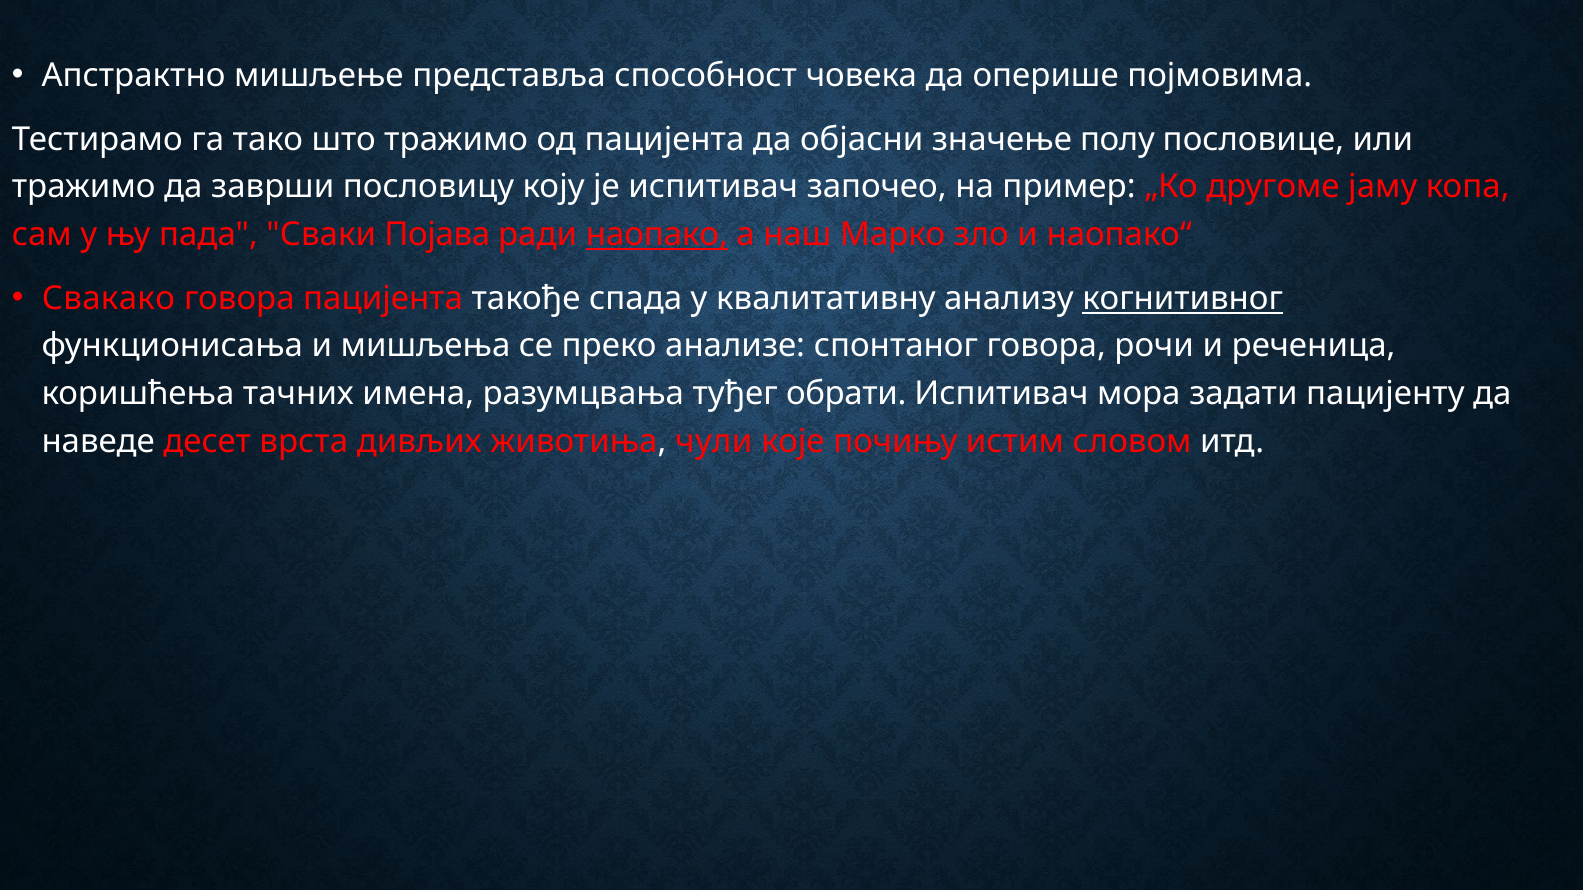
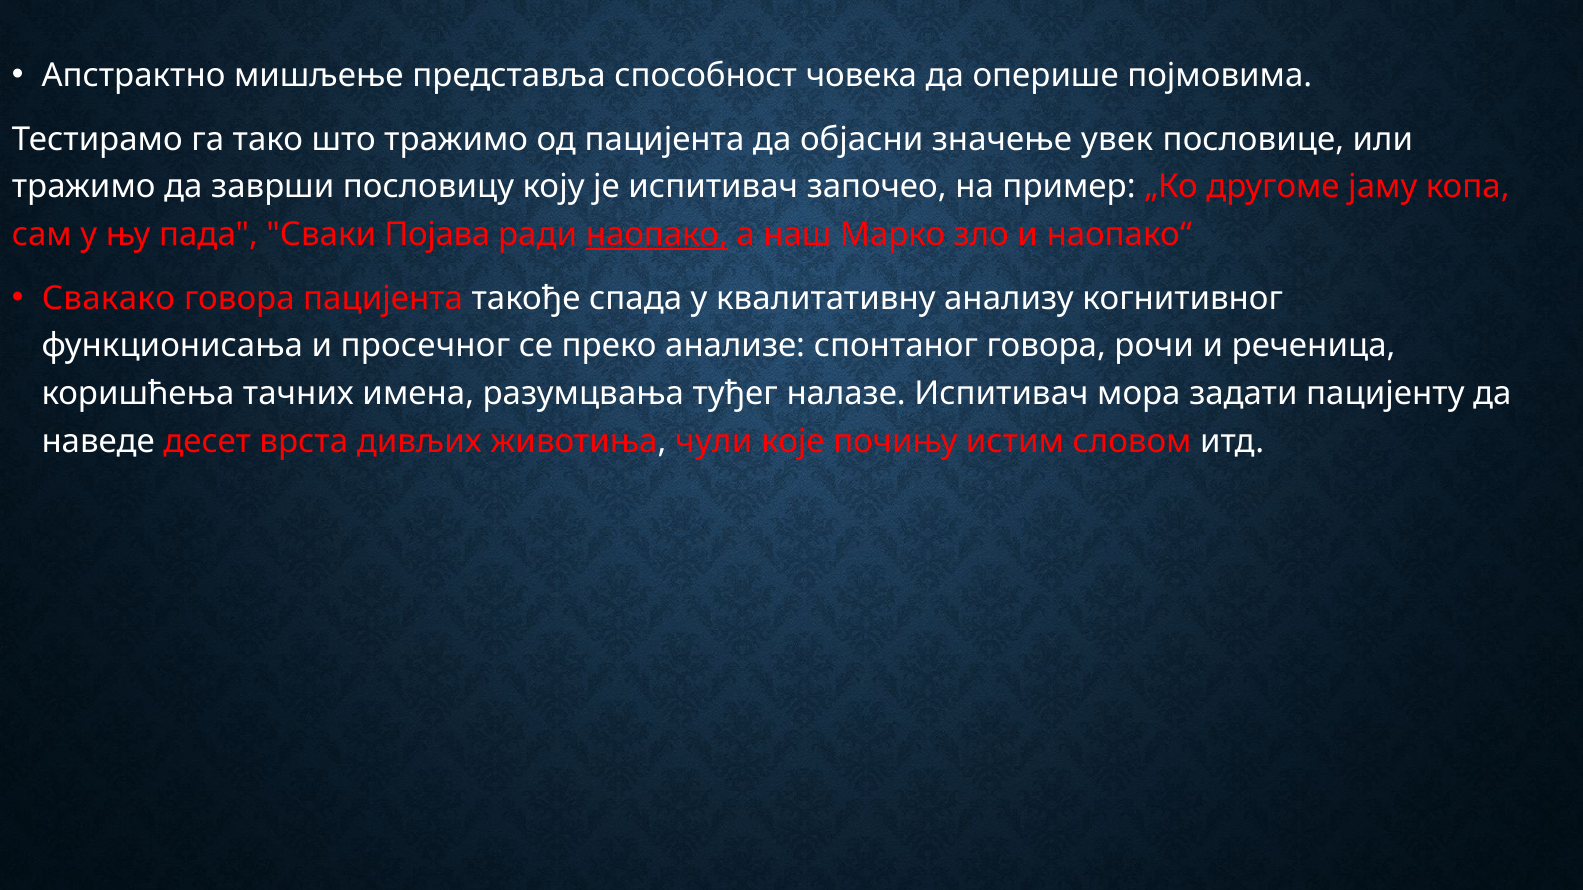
полу: полу -> увек (1117, 140)
когнитивног underline: present -> none (1183, 299)
мишљења: мишљења -> просечног (425, 346)
обрати: обрати -> налазе (846, 394)
